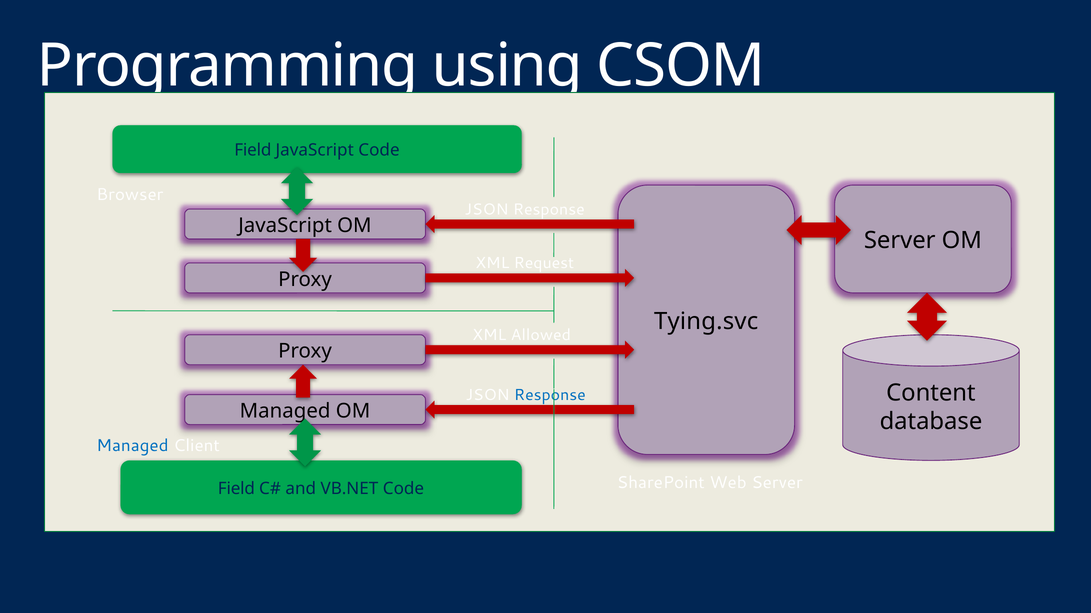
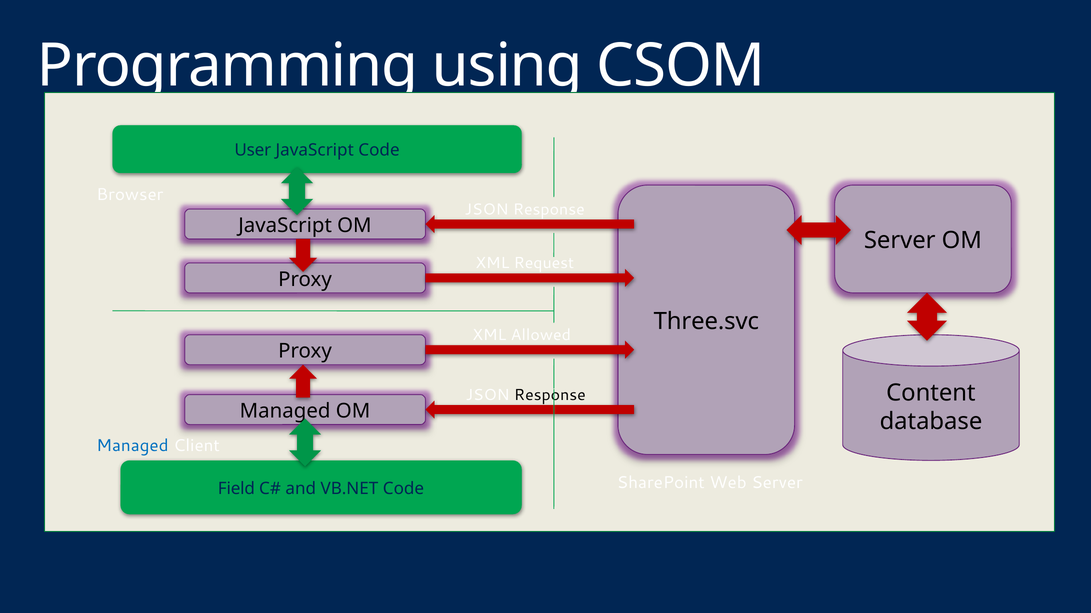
Field: Field -> User (253, 150)
Tying.svc: Tying.svc -> Three.svc (706, 322)
Response colour: blue -> black (550, 395)
